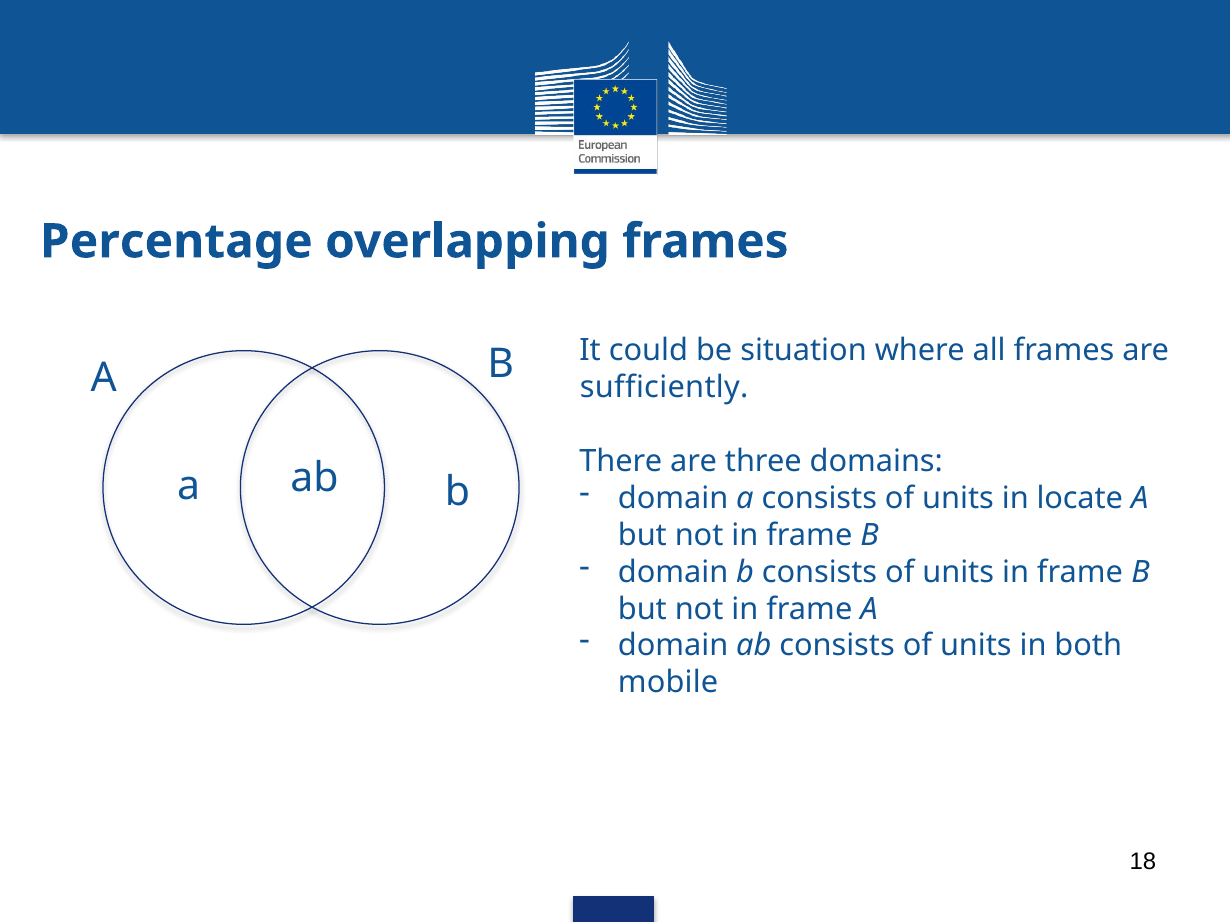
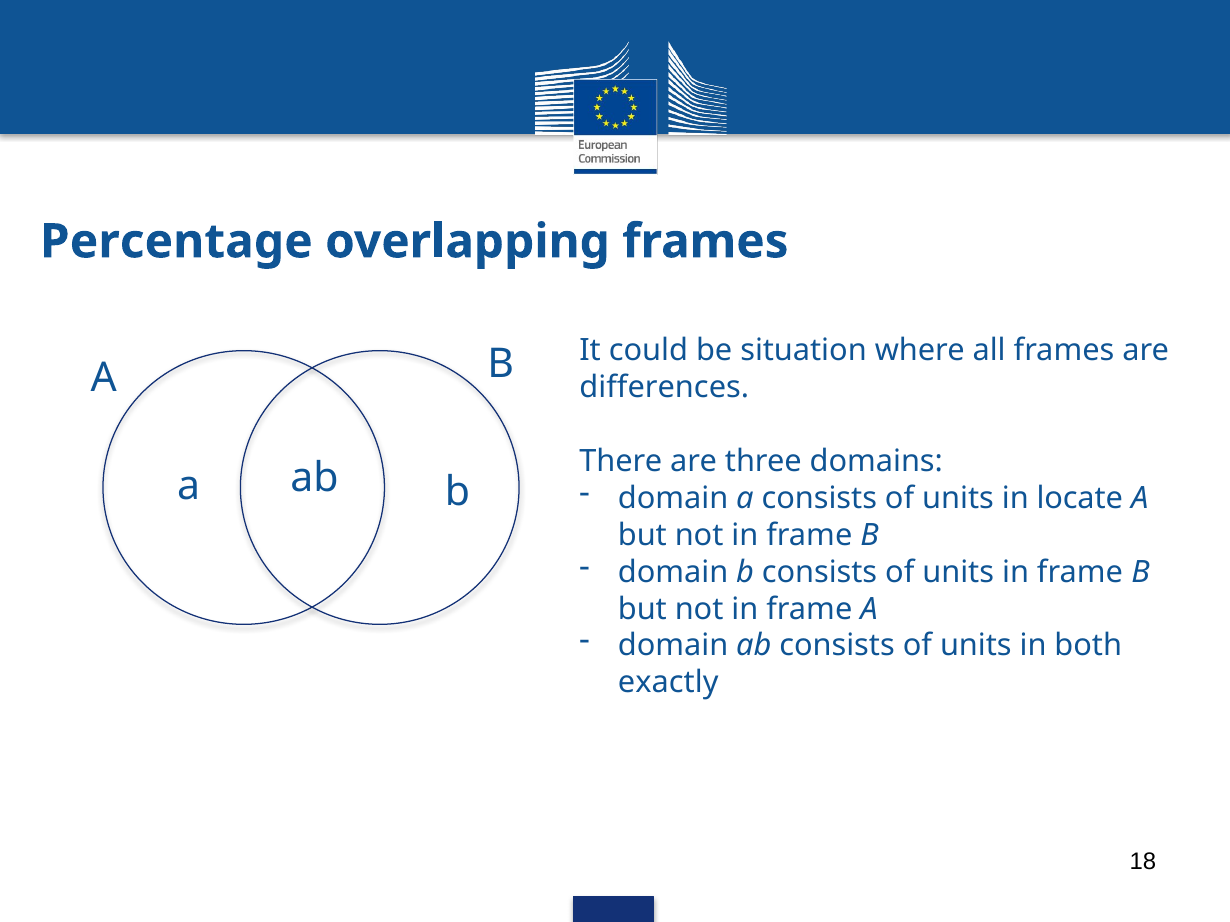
sufficiently: sufficiently -> differences (664, 388)
mobile: mobile -> exactly (668, 683)
